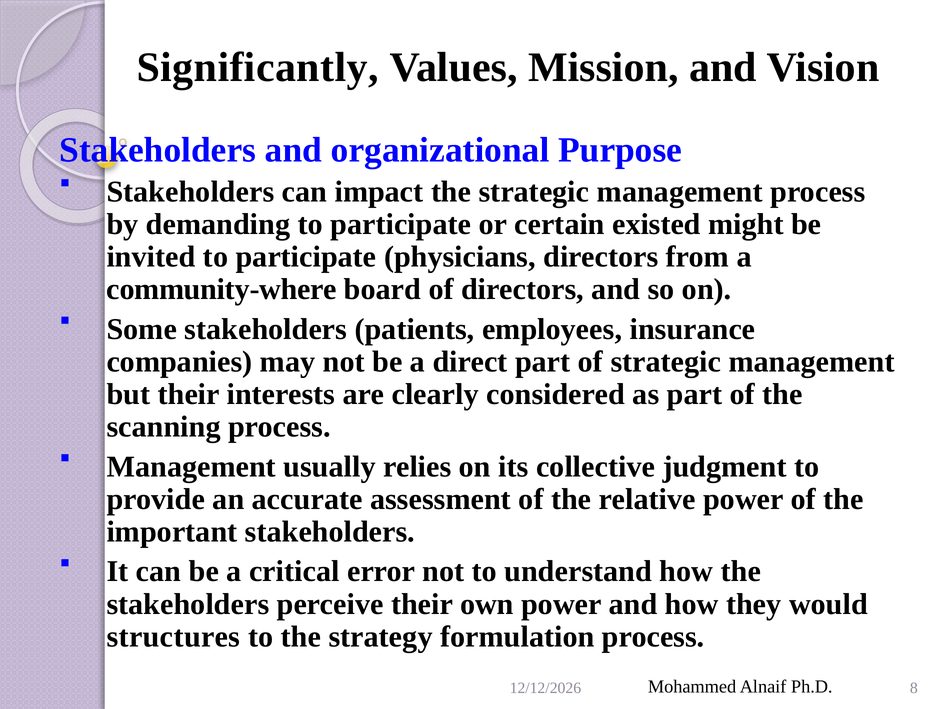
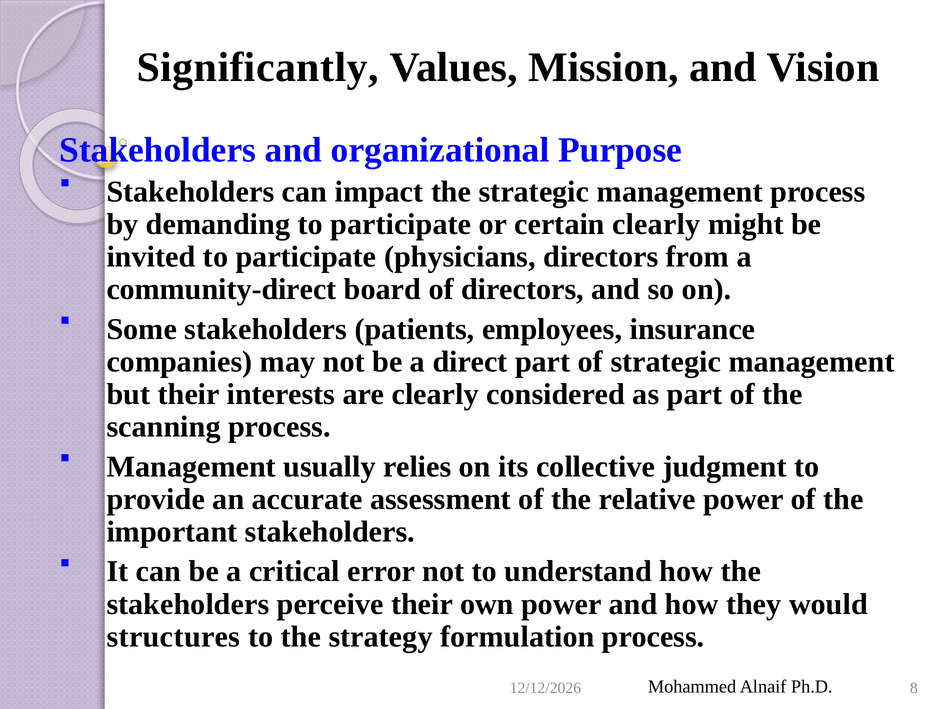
certain existed: existed -> clearly (656, 224)
community-where: community-where -> community-direct (221, 289)
